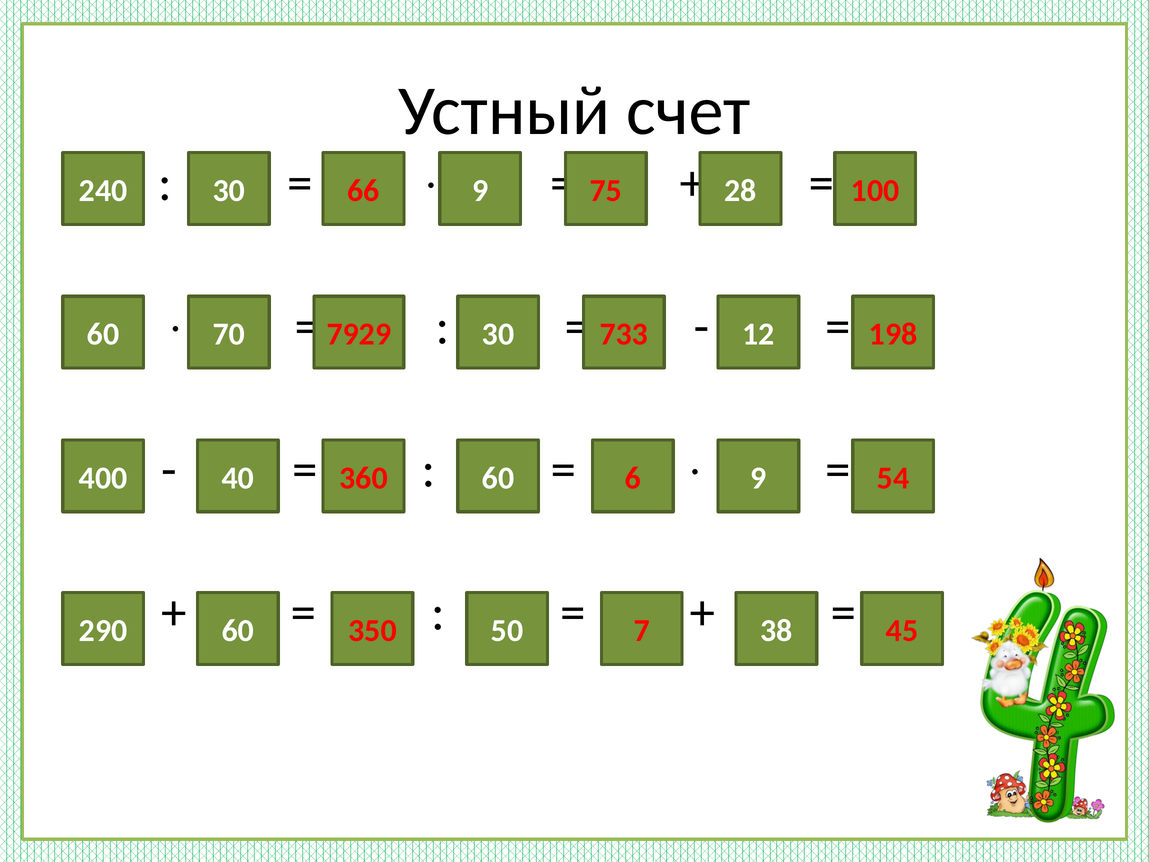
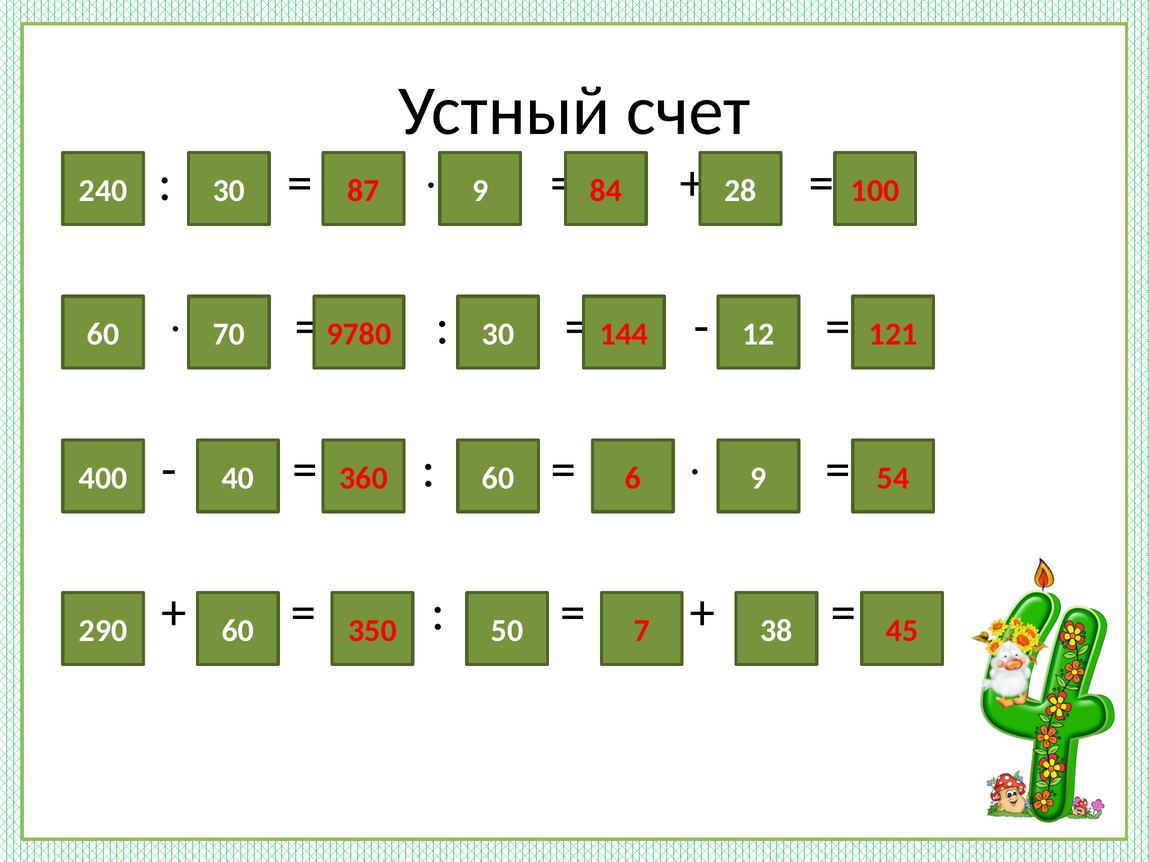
66: 66 -> 87 (363, 191)
75: 75 -> 84 (606, 191)
7929: 7929 -> 9780 (359, 334)
733: 733 -> 144 (624, 334)
198: 198 -> 121 (893, 334)
